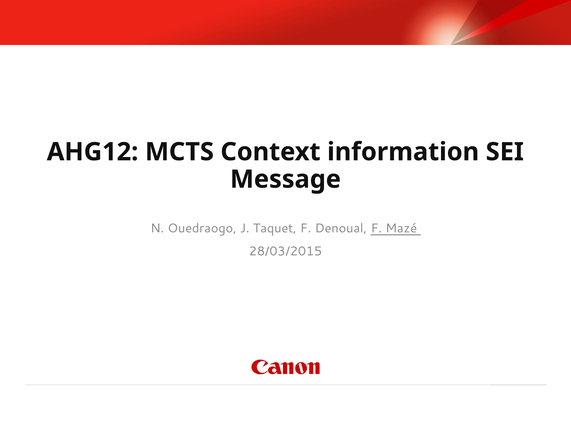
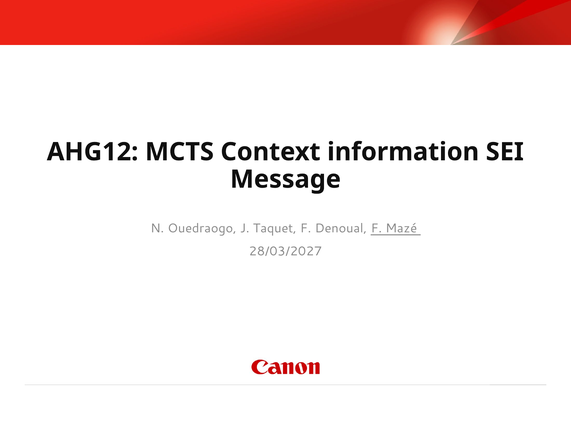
28/03/2015: 28/03/2015 -> 28/03/2027 (285, 252)
